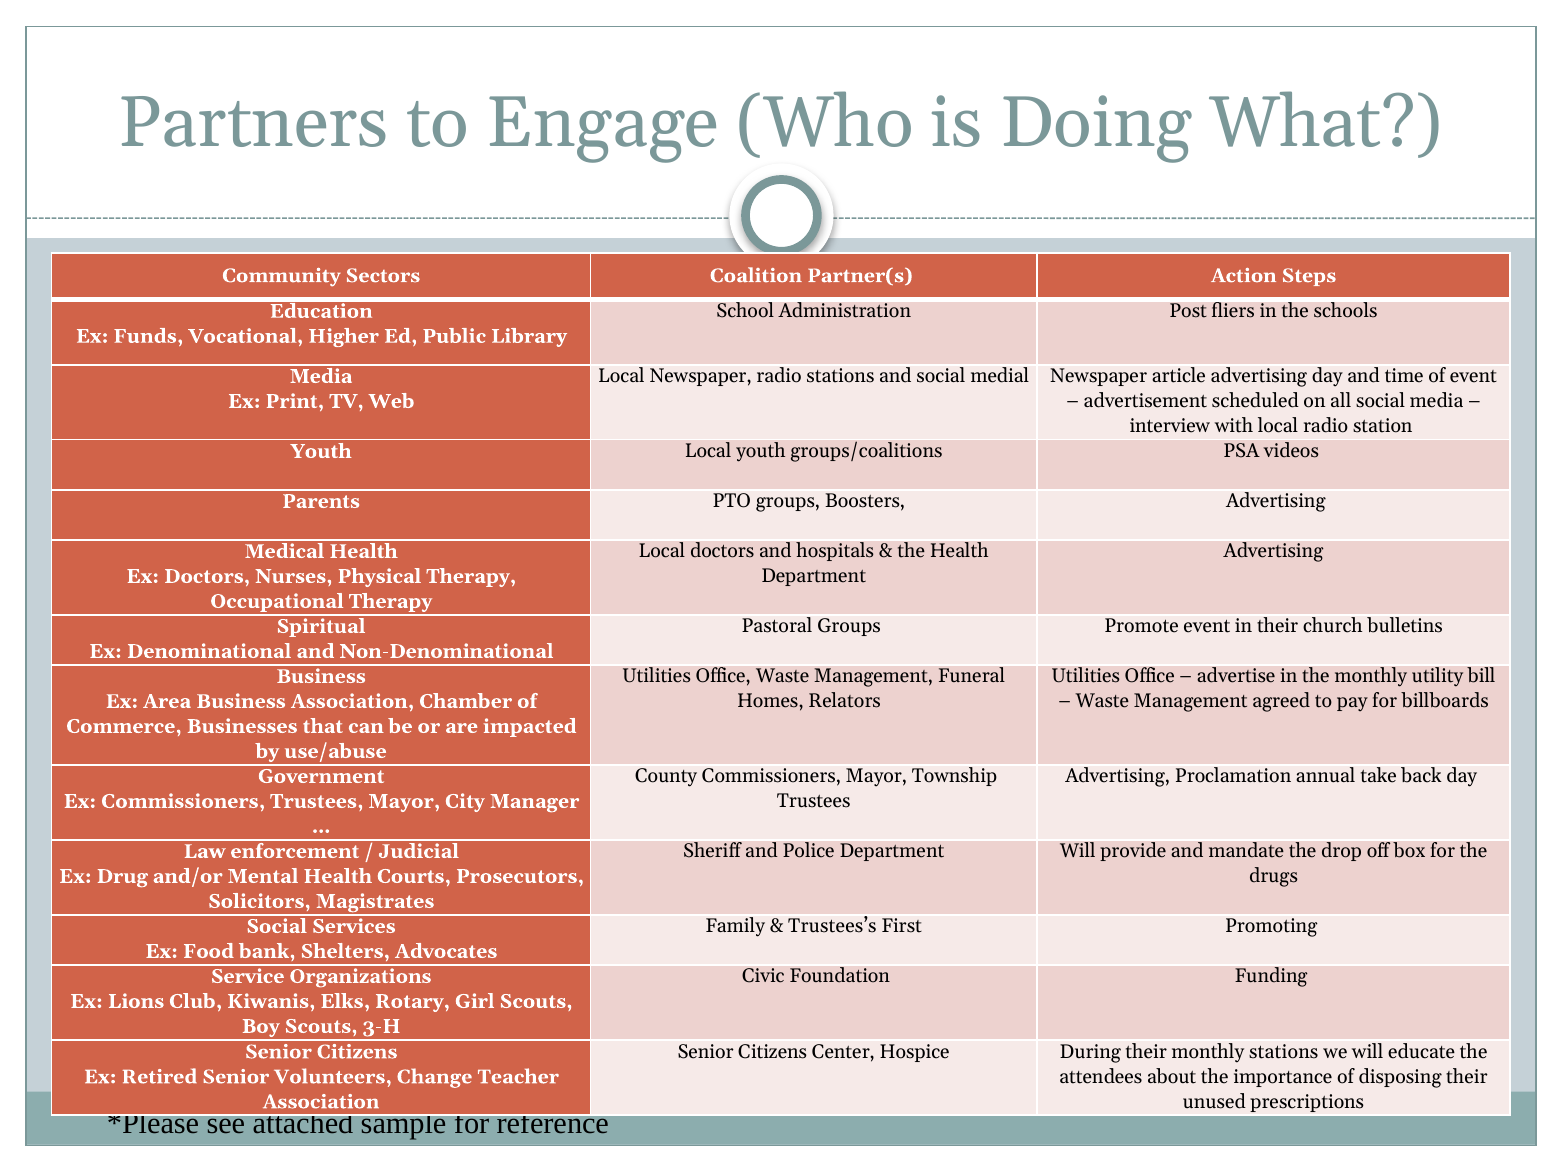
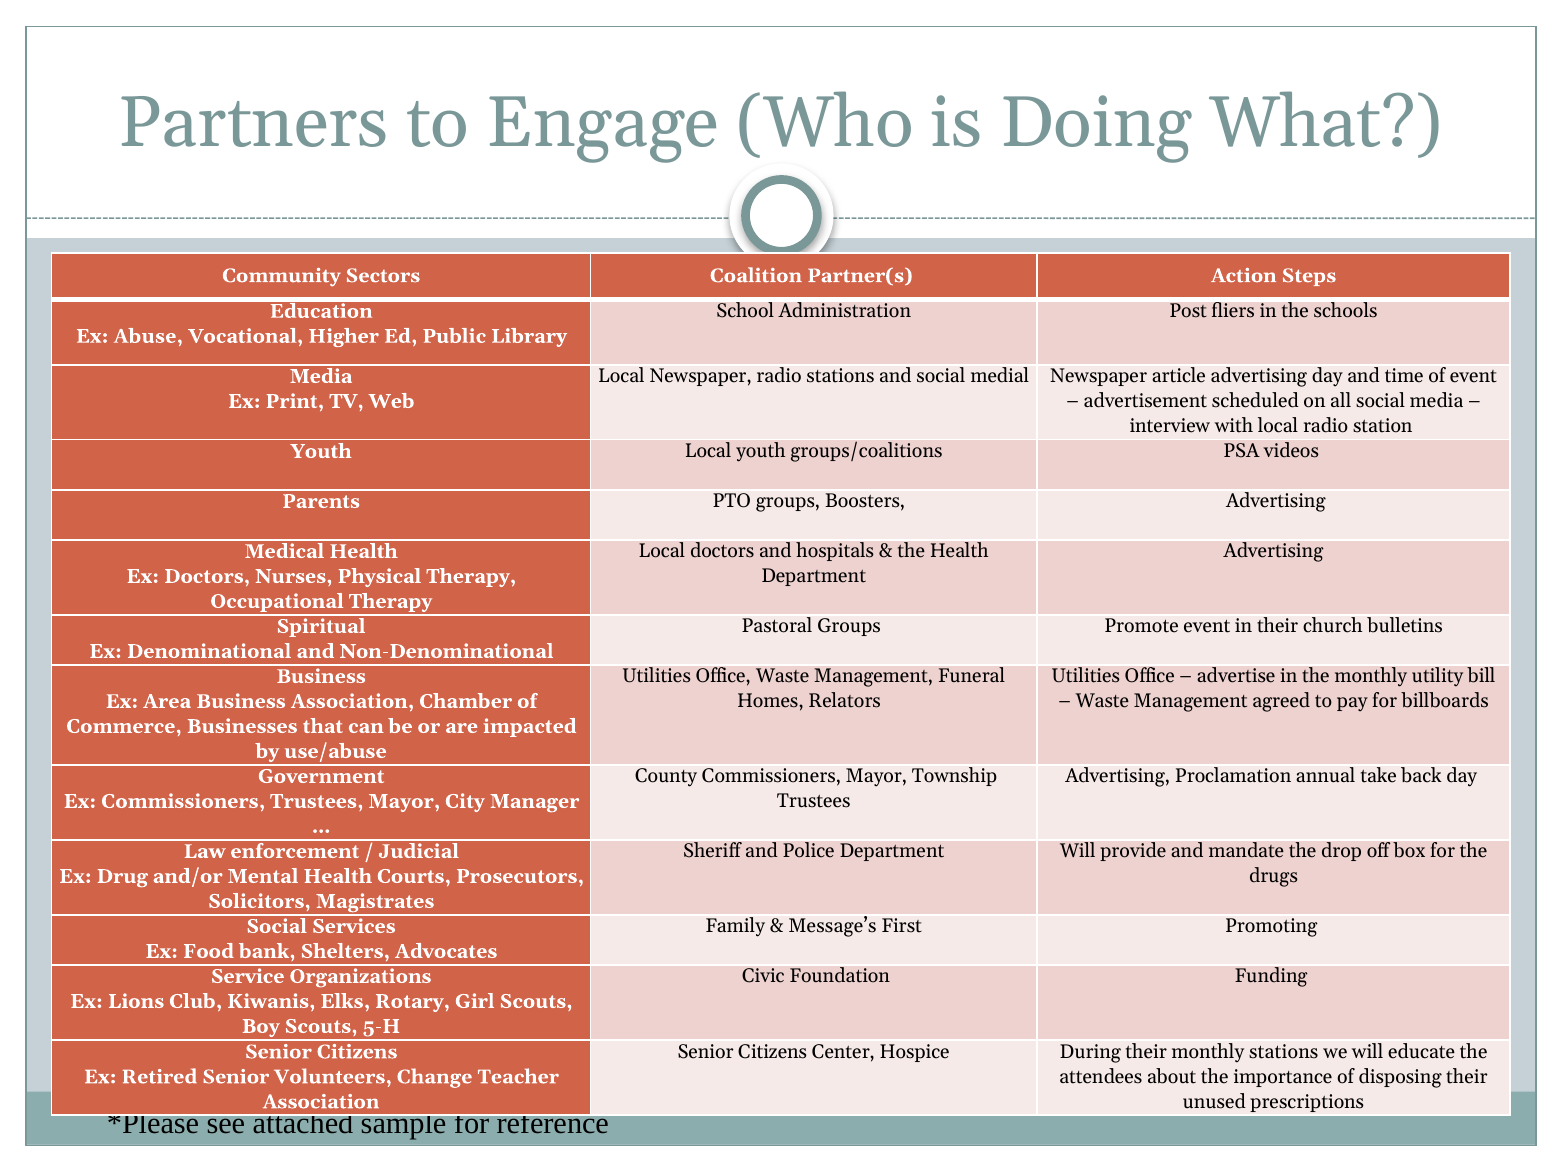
Funds: Funds -> Abuse (148, 336)
Trustees’s: Trustees’s -> Message’s (832, 927)
3-H: 3-H -> 5-H (381, 1027)
